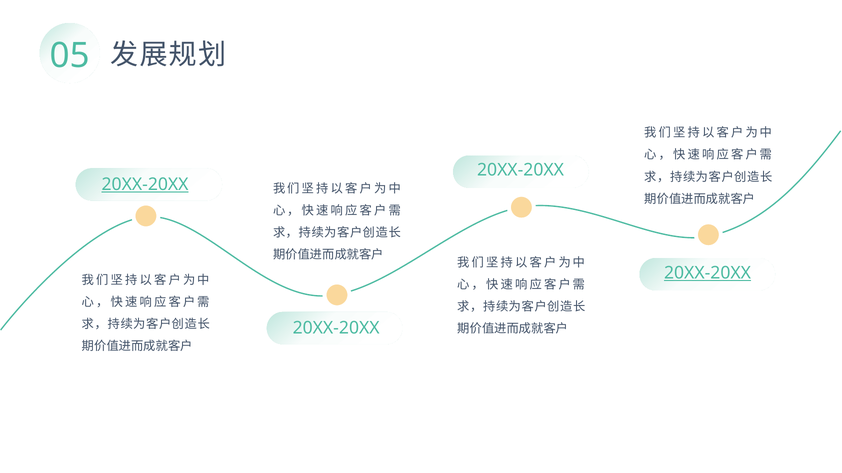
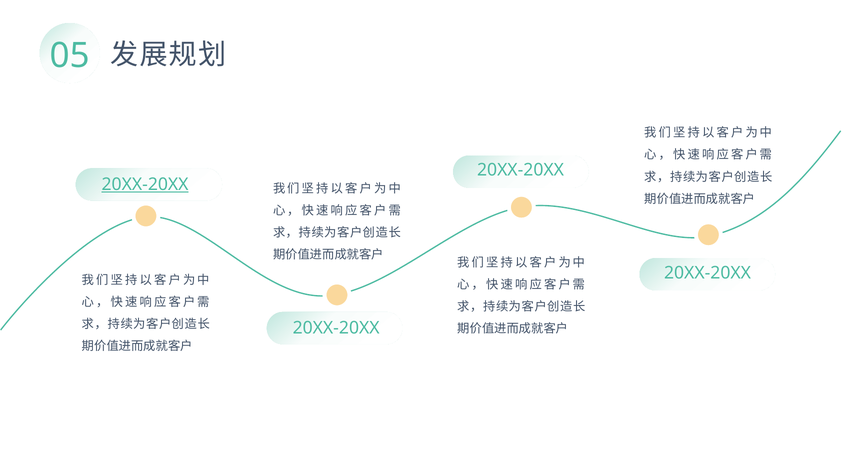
20XX-20XX underline: present -> none (708, 273)
